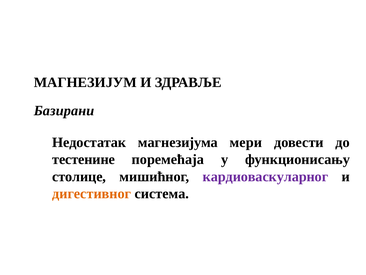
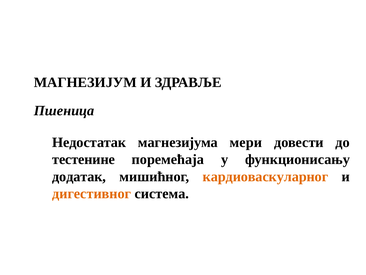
Базирани: Базирани -> Пшеница (64, 110)
столице: столице -> додатак (79, 176)
кардиоваскуларног colour: purple -> orange (265, 176)
